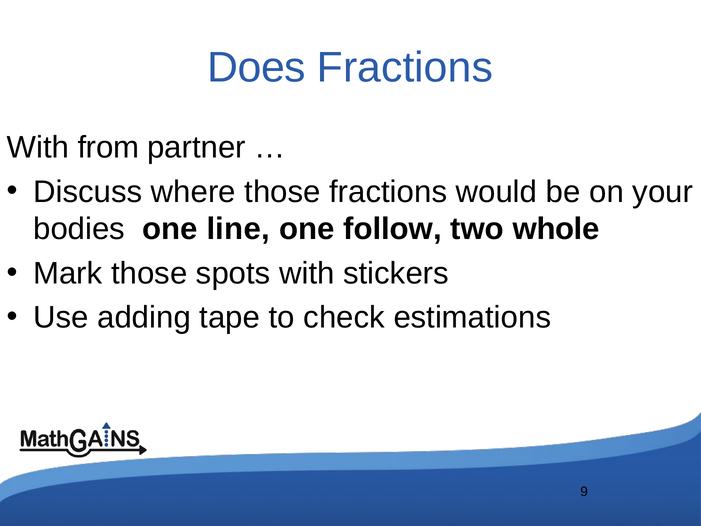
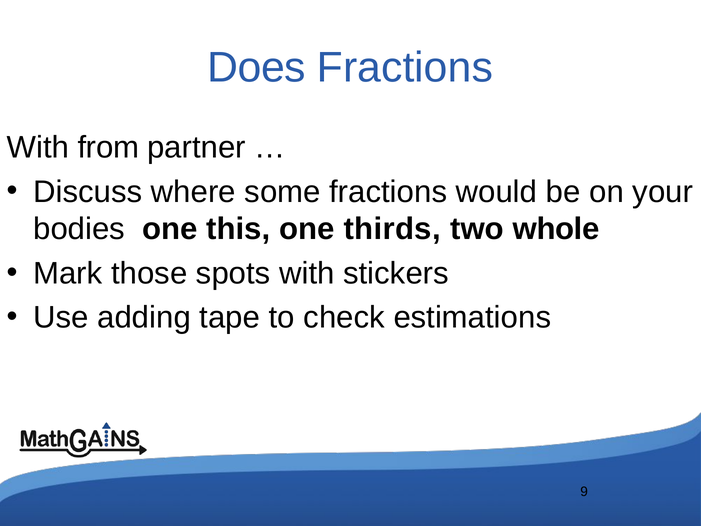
where those: those -> some (283, 192)
line: line -> this (238, 229)
follow: follow -> thirds (392, 229)
